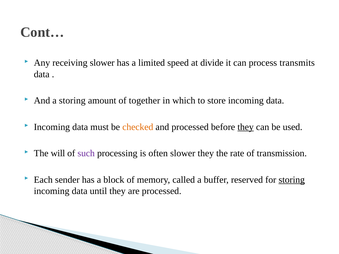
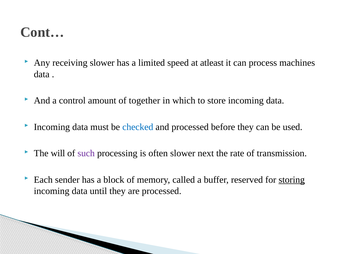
divide: divide -> atleast (212, 63)
transmits: transmits -> machines (297, 63)
a storing: storing -> control (72, 101)
checked colour: orange -> blue (138, 127)
they underline: present -> none (246, 127)
slower they: they -> next (206, 153)
